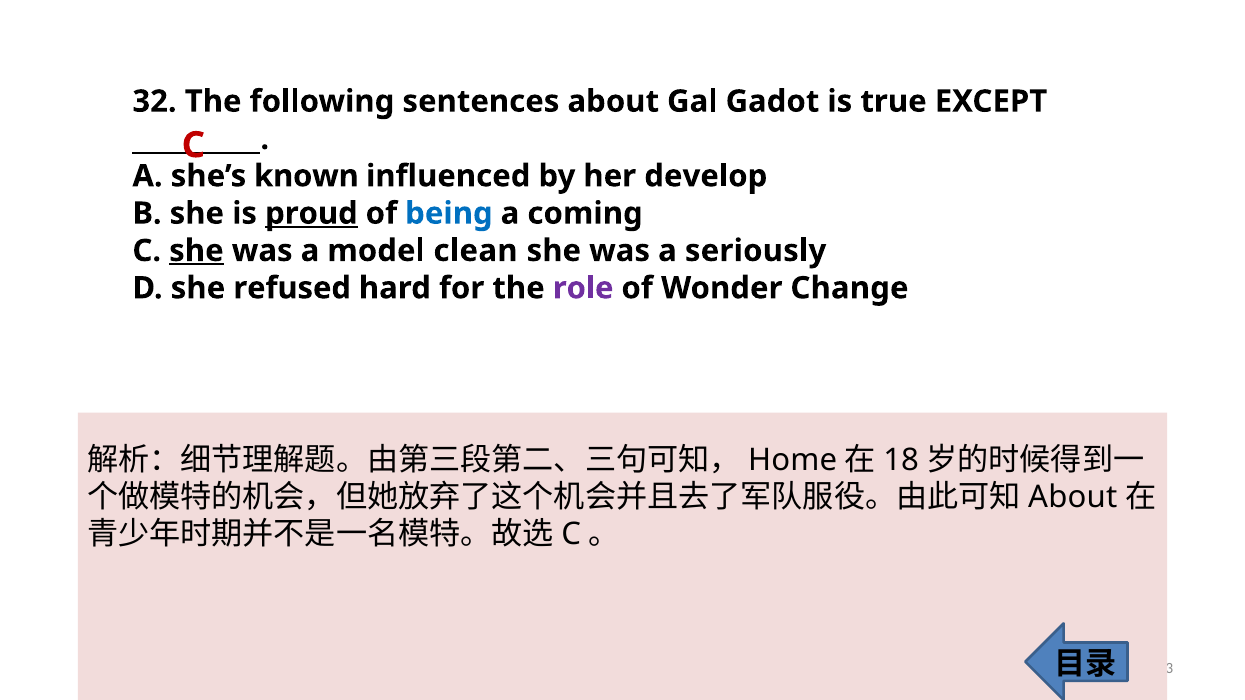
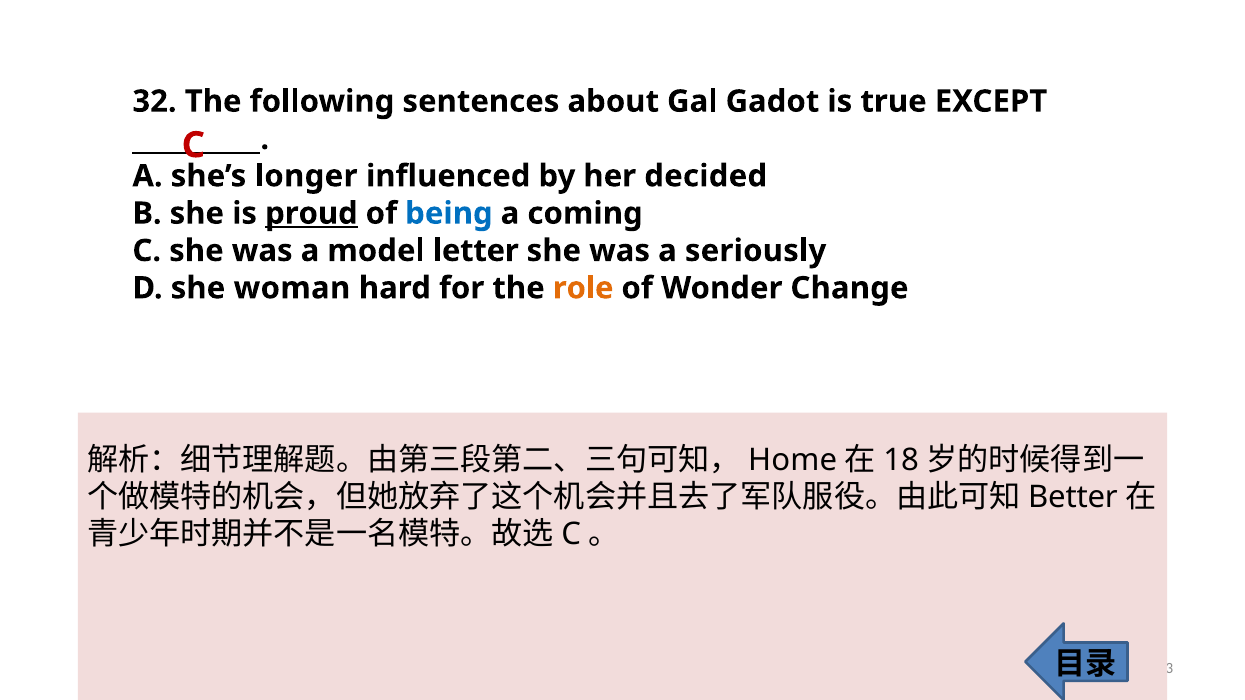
known: known -> longer (306, 176)
develop: develop -> decided (706, 176)
she underline: present -> none (196, 251)
clean: clean -> letter (476, 251)
refused: refused -> woman (292, 288)
role colour: purple -> orange (583, 288)
About: About -> Better (1073, 497)
